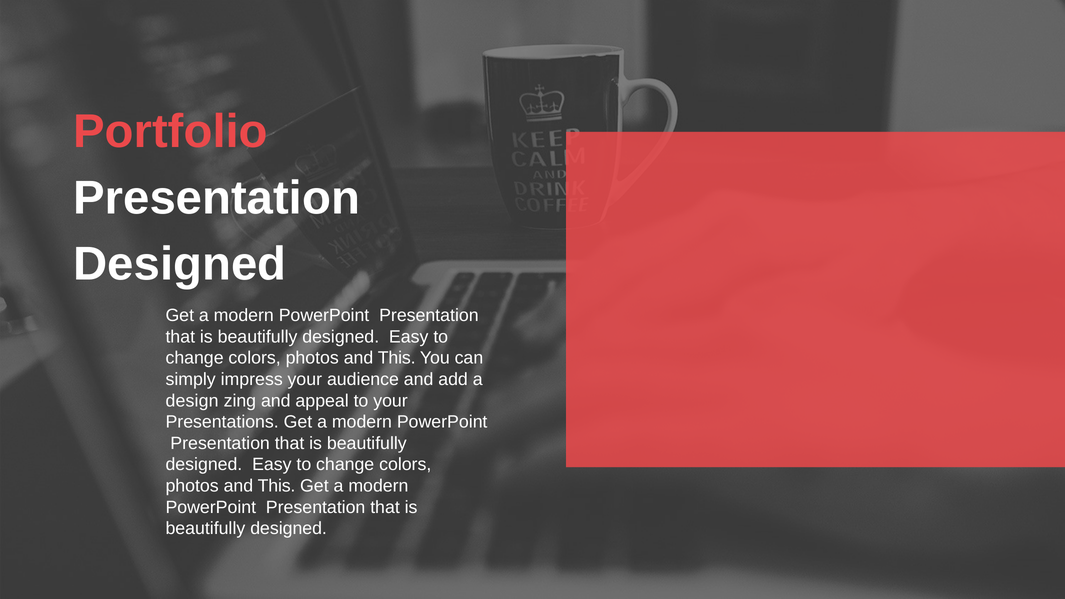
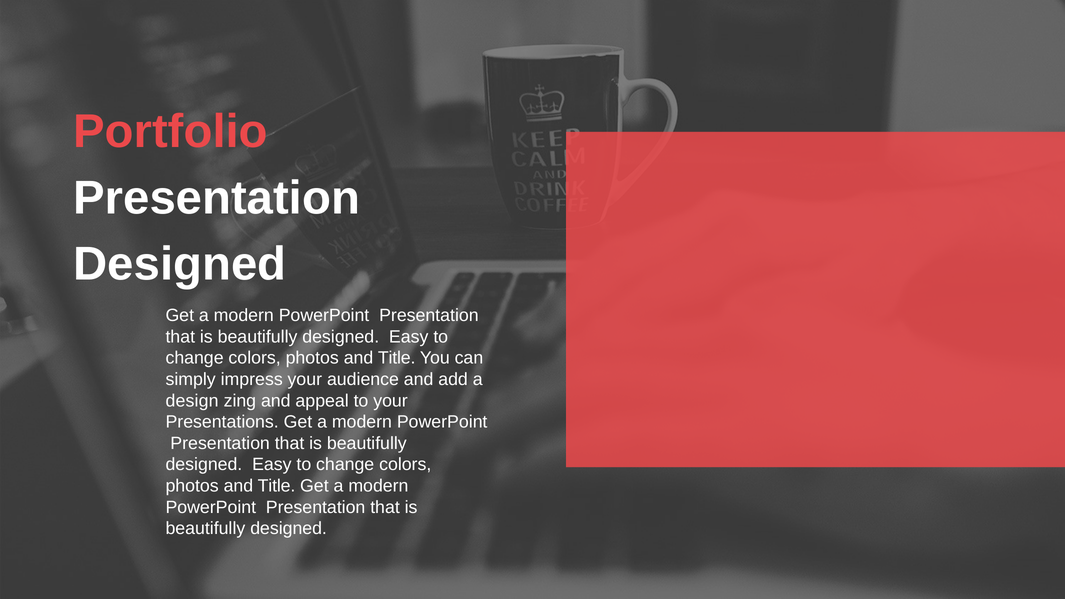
This: This -> Title (397, 358)
This: This -> Title (277, 486)
